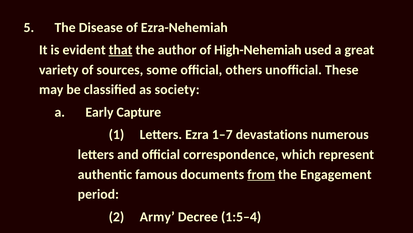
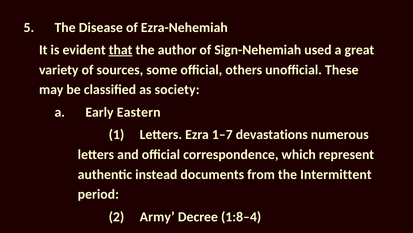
High-Nehemiah: High-Nehemiah -> Sign-Nehemiah (258, 50)
Capture: Capture -> Eastern (139, 112)
famous: famous -> instead (156, 174)
from underline: present -> none (261, 174)
Engagement: Engagement -> Intermittent (336, 174)
1:5–4: 1:5–4 -> 1:8–4 (241, 216)
